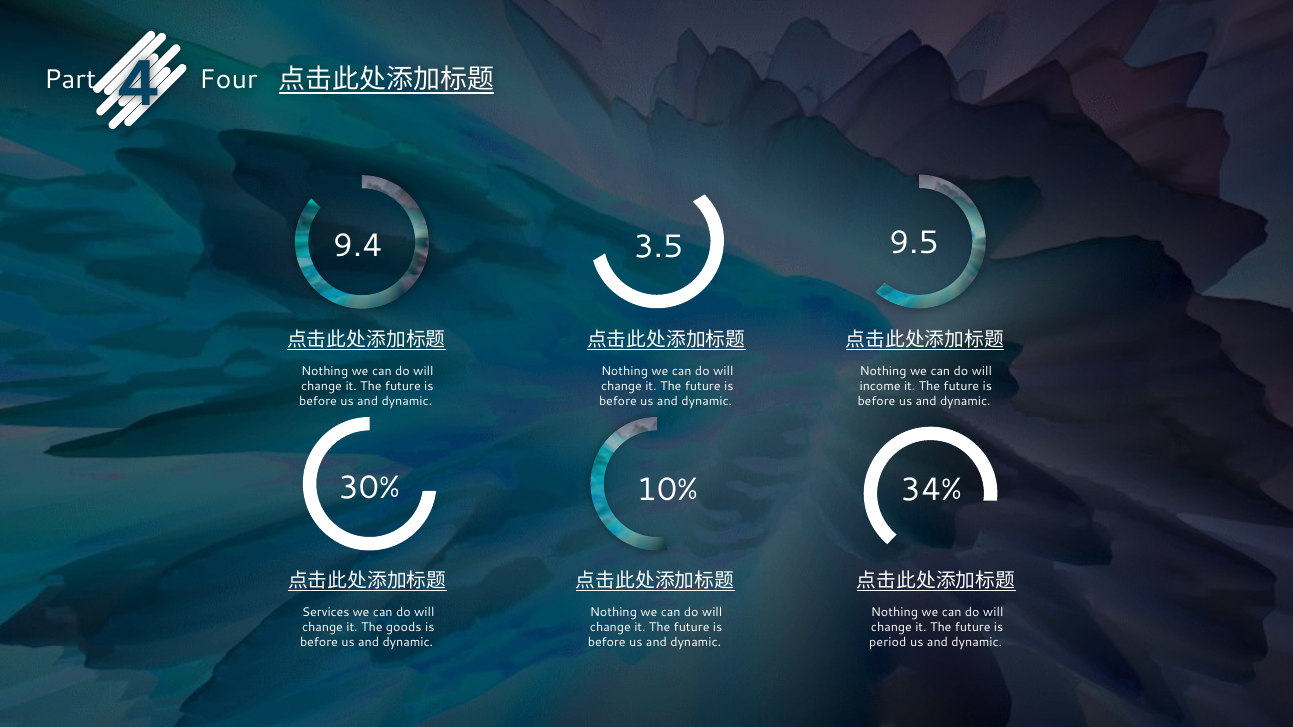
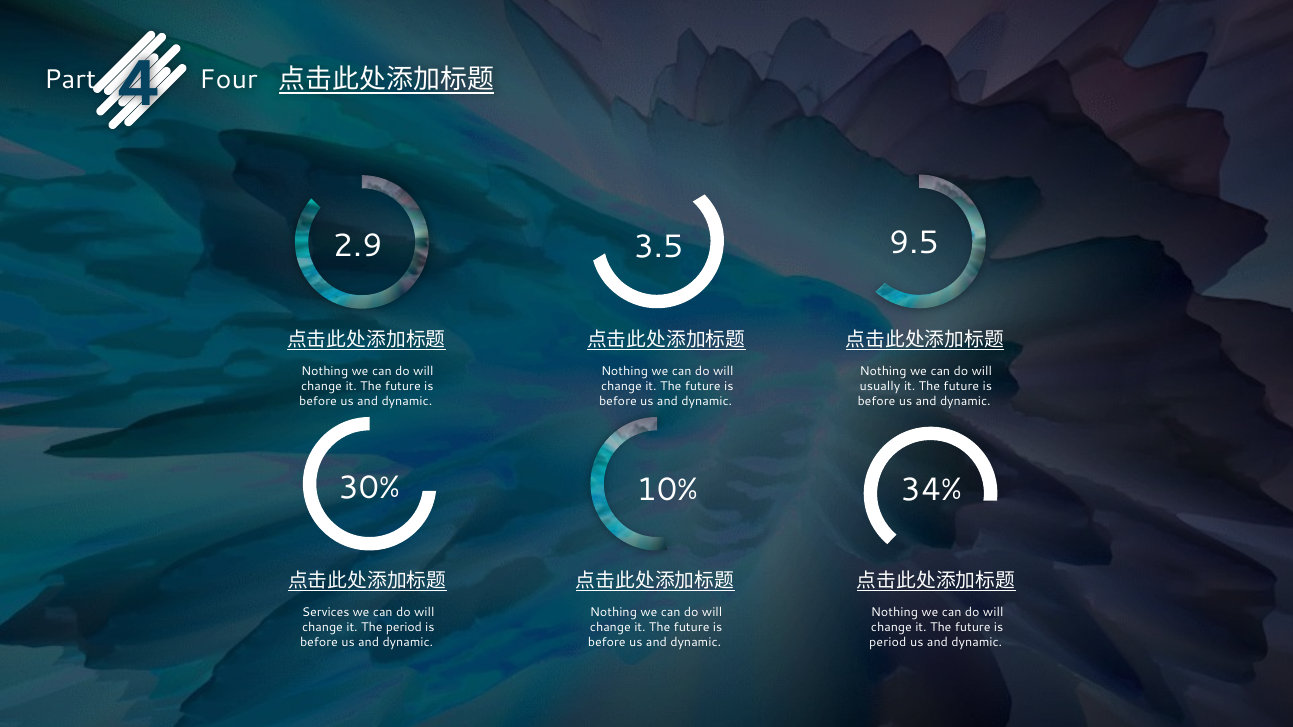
9.4: 9.4 -> 2.9 (358, 246)
income: income -> usually (880, 386)
The goods: goods -> period (404, 627)
